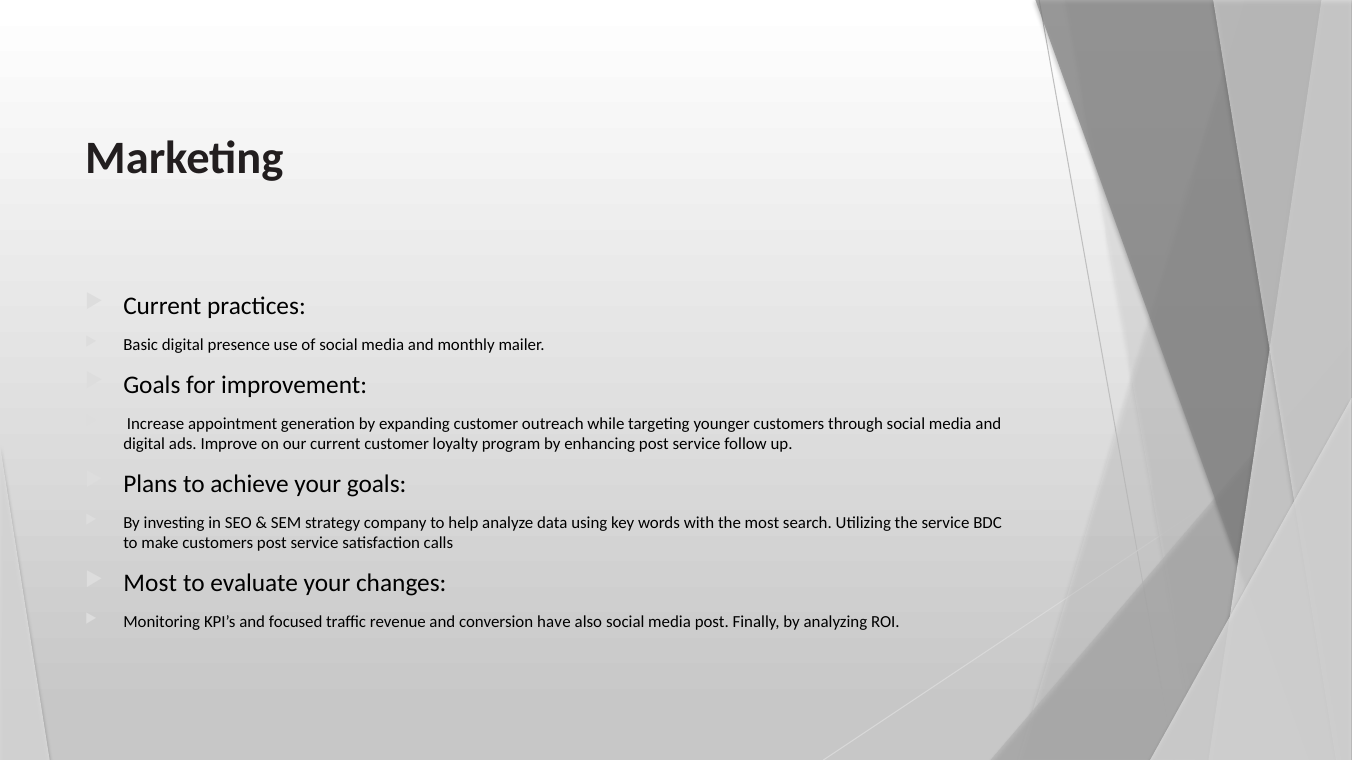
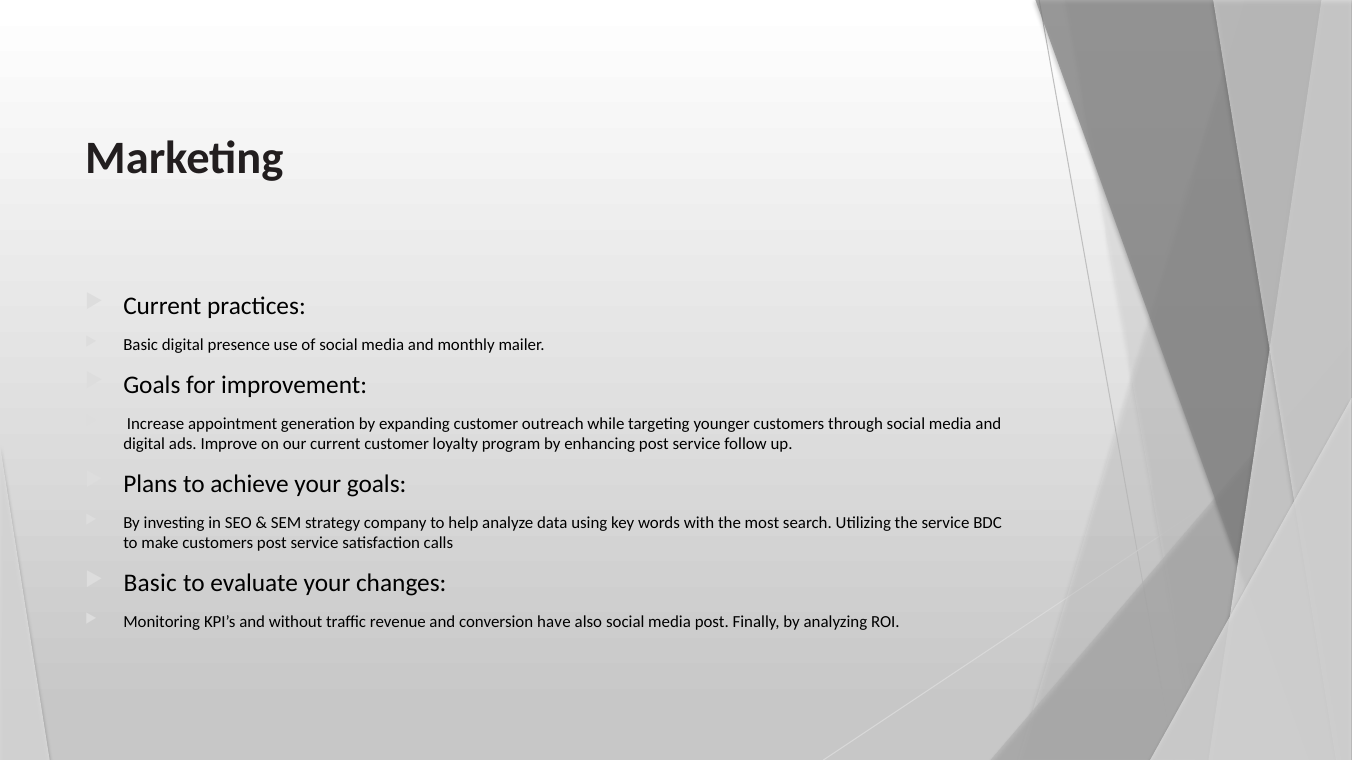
Most: Most -> Basic (150, 583)
focused: focused -> without (296, 622)
